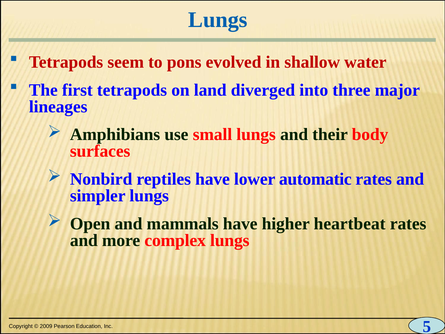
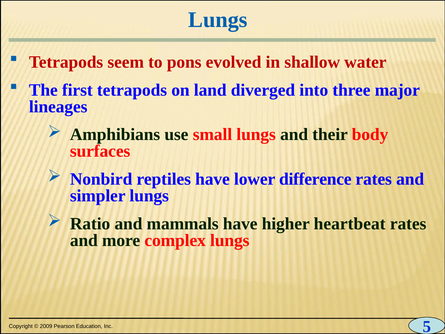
automatic: automatic -> difference (315, 179)
Open: Open -> Ratio (90, 224)
